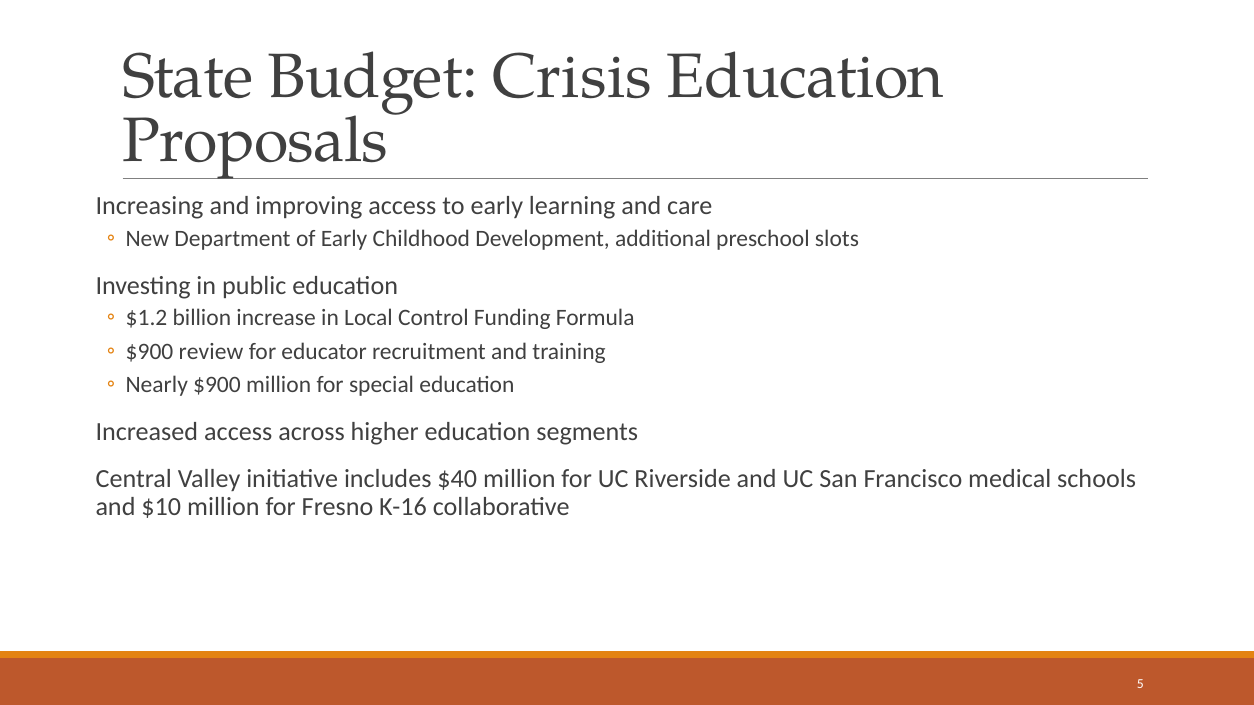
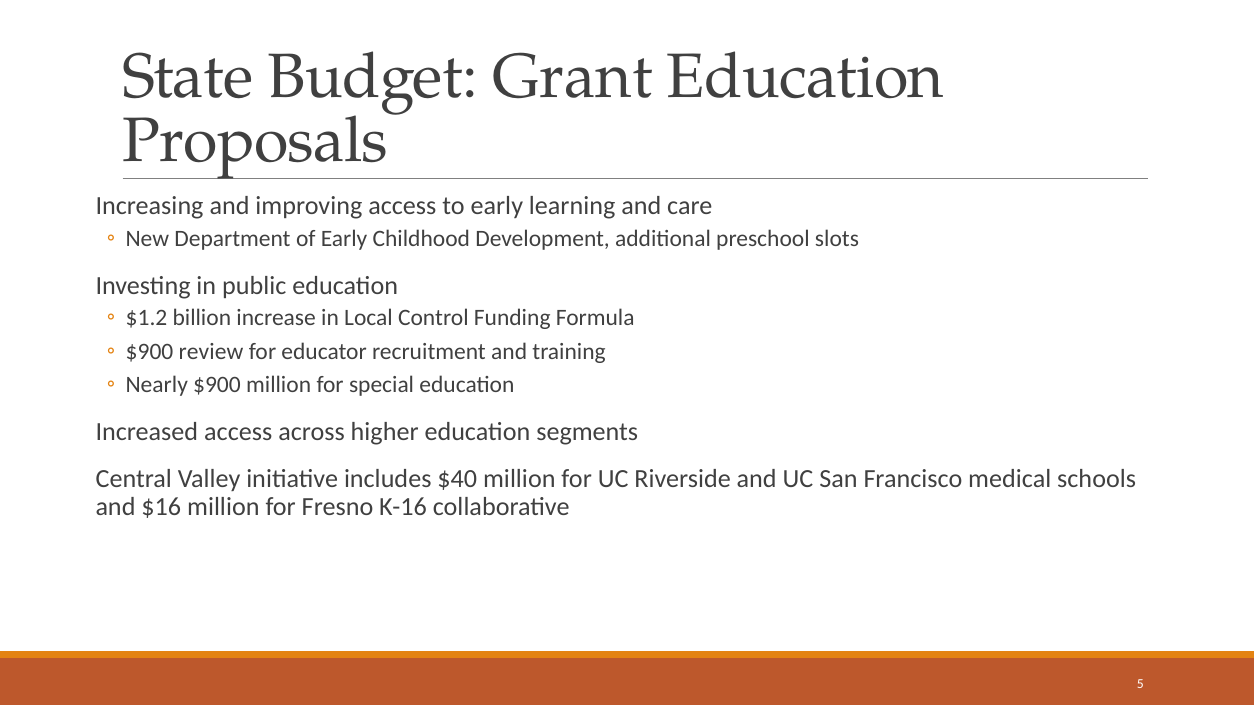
Crisis: Crisis -> Grant (572, 77)
$10: $10 -> $16 (161, 507)
